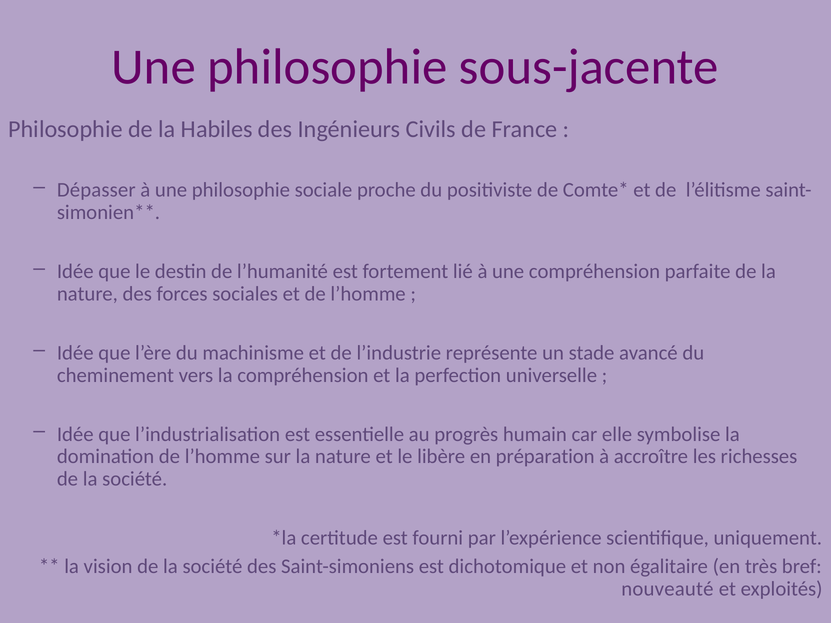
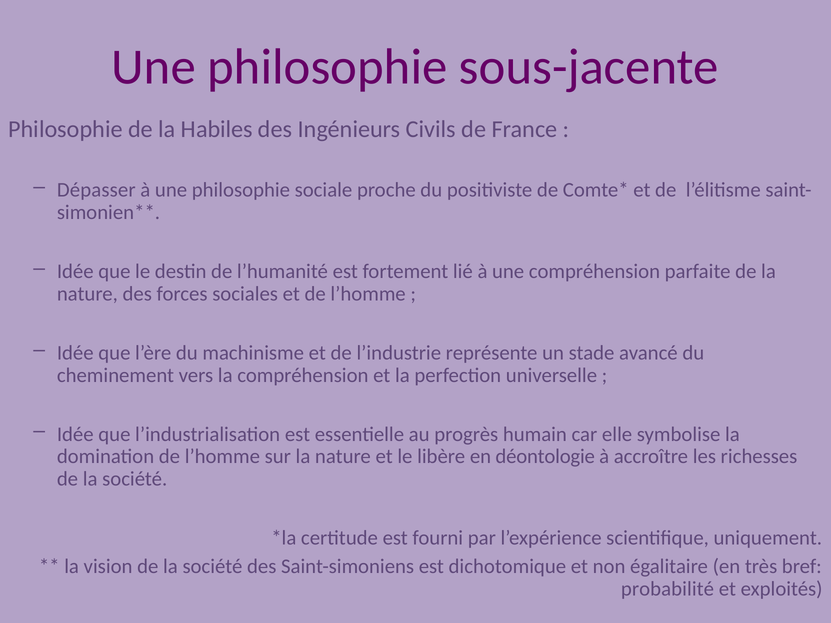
préparation: préparation -> déontologie (545, 457)
nouveauté: nouveauté -> probabilité (667, 589)
